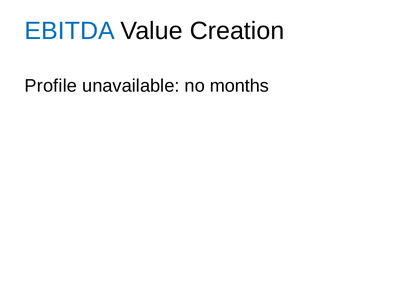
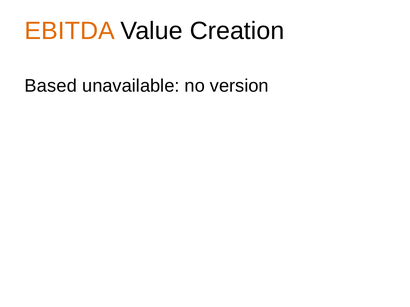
EBITDA colour: blue -> orange (70, 31)
Profile: Profile -> Based (51, 86)
months: months -> version (239, 86)
